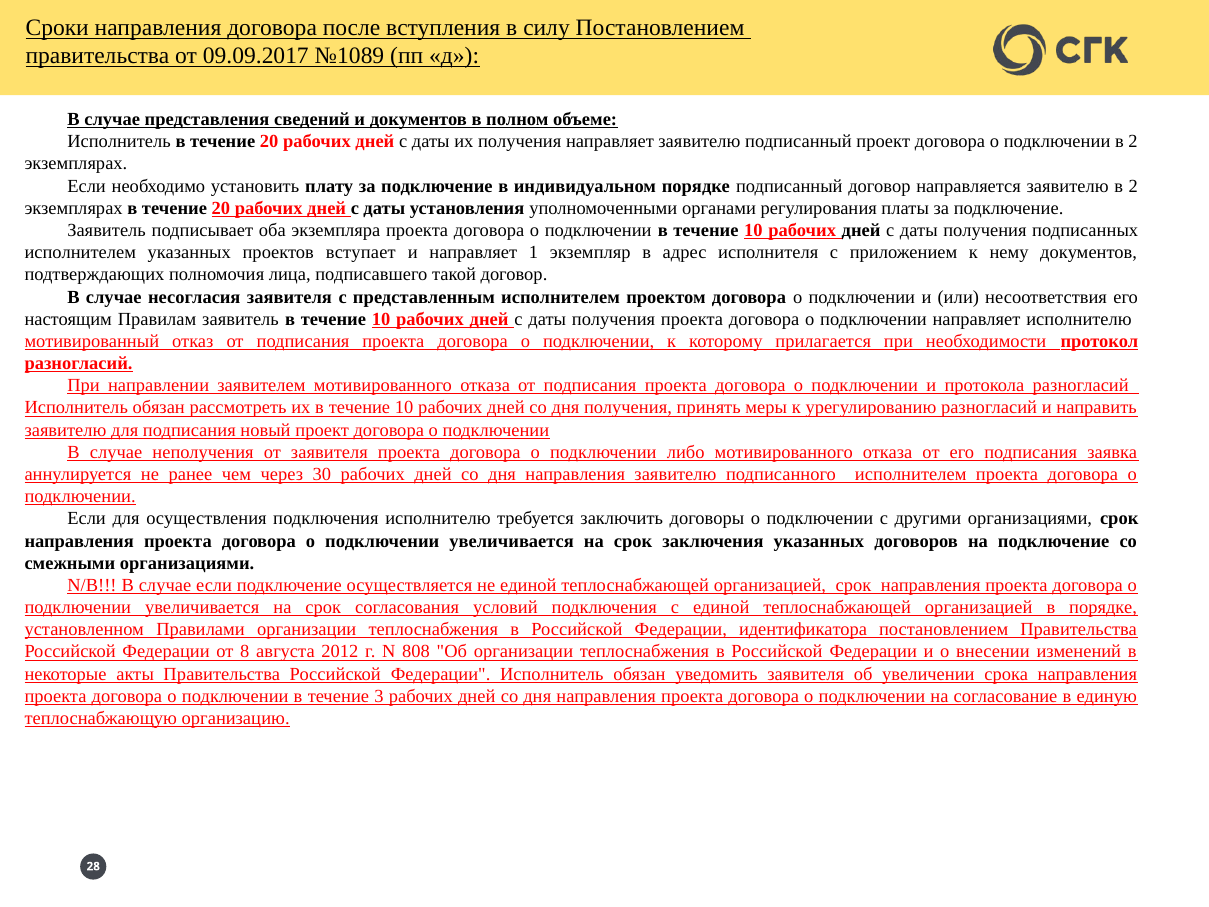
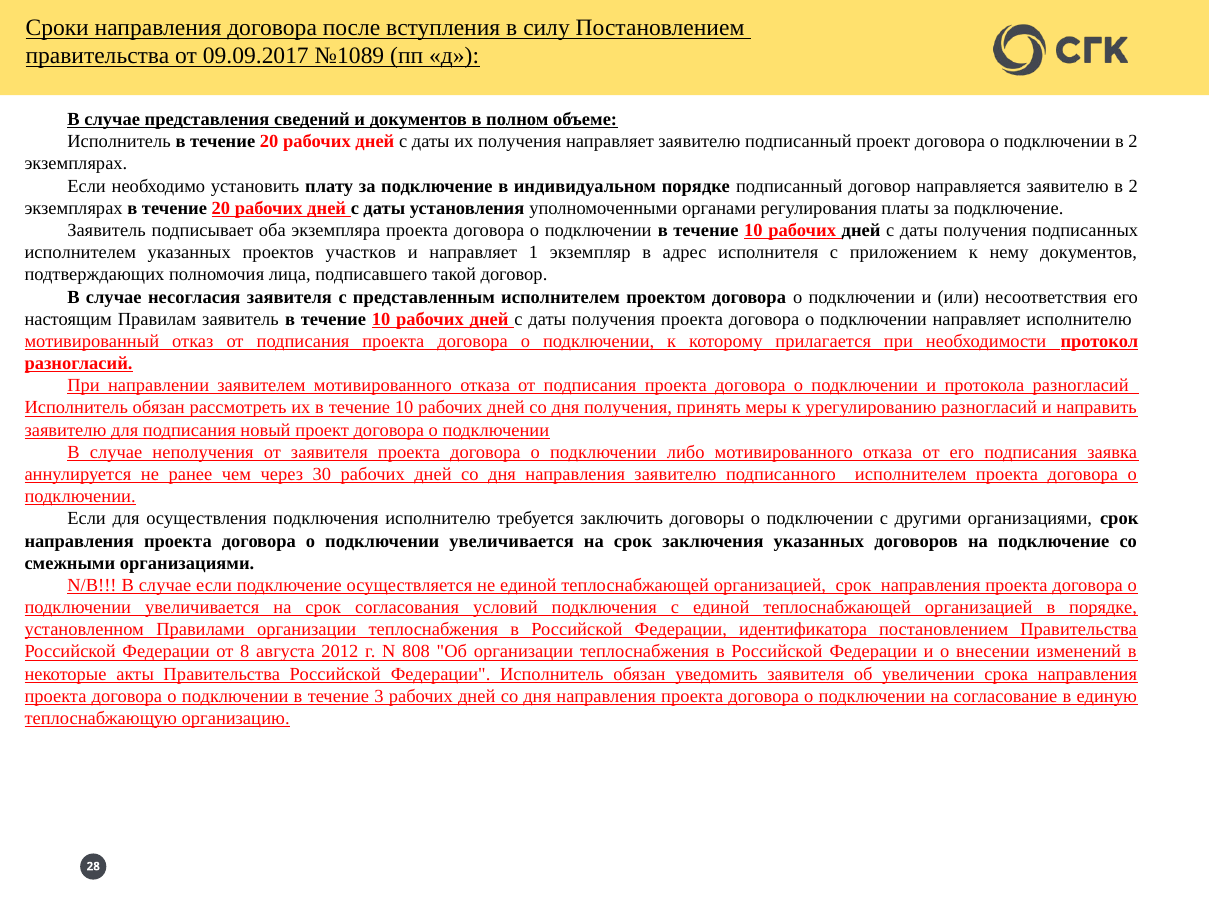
вступает: вступает -> участков (361, 252)
